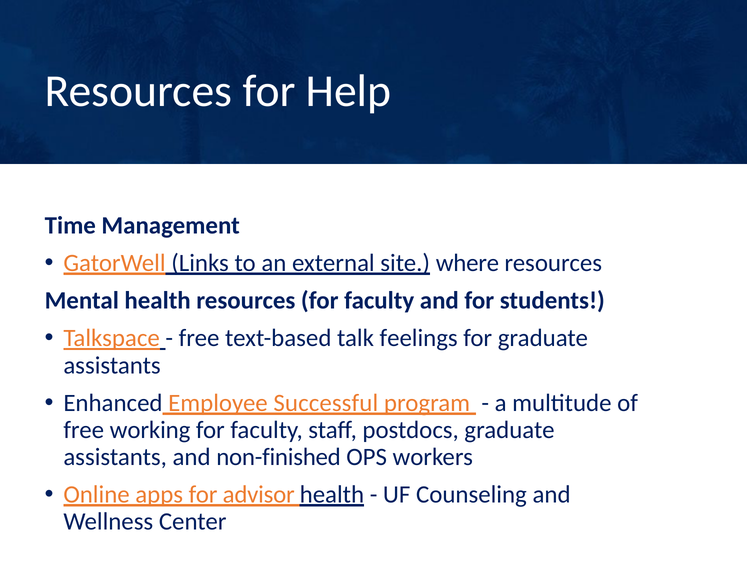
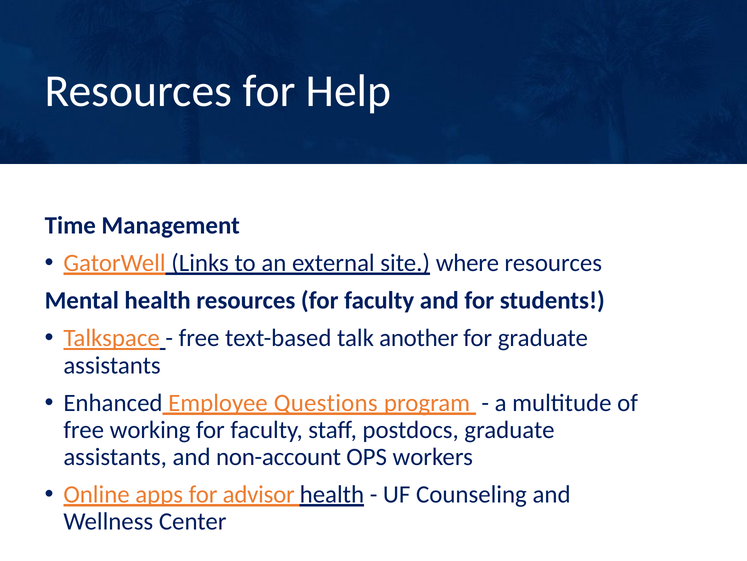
feelings: feelings -> another (419, 338)
Successful: Successful -> Questions (326, 402)
non-finished: non-finished -> non-account (279, 456)
